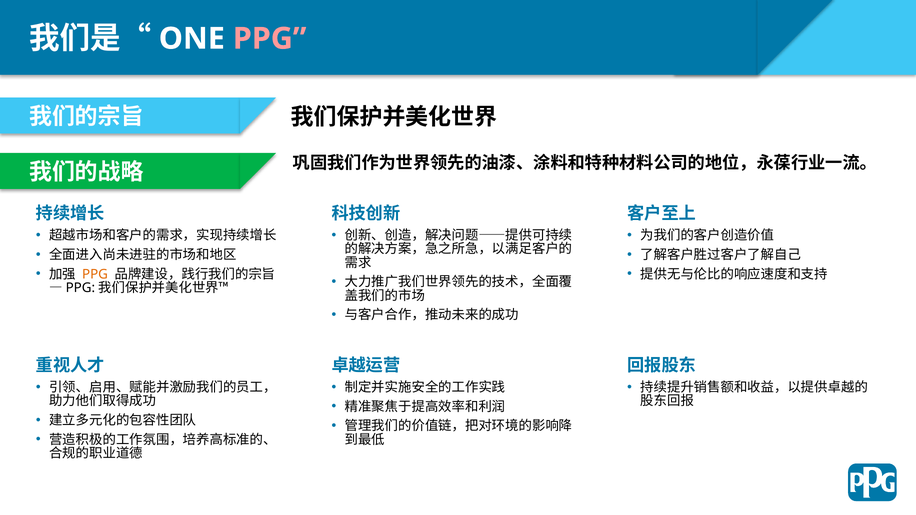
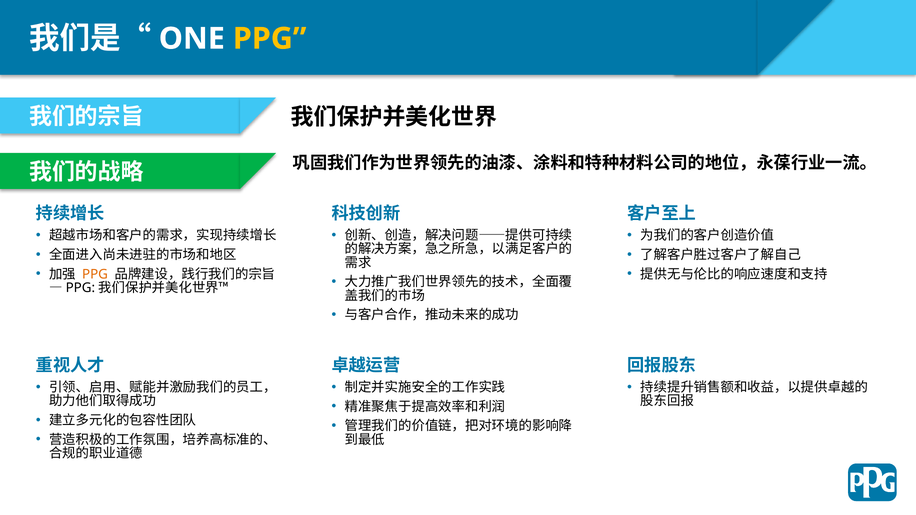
PPG colour: pink -> yellow (270, 39)
